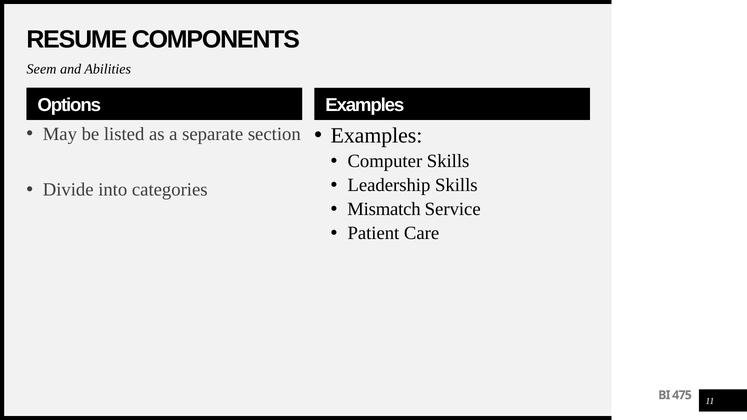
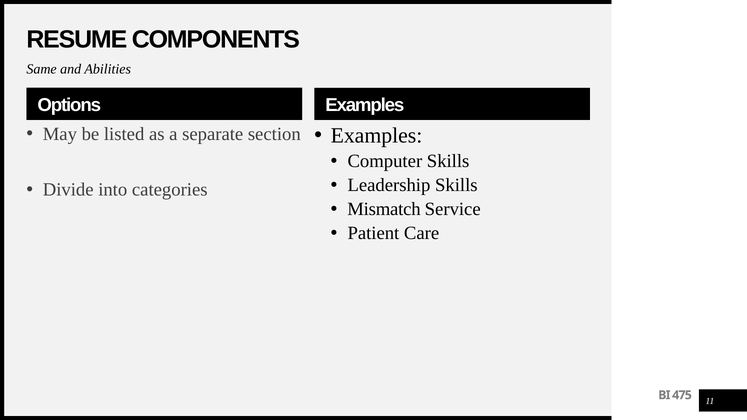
Seem: Seem -> Same (42, 69)
